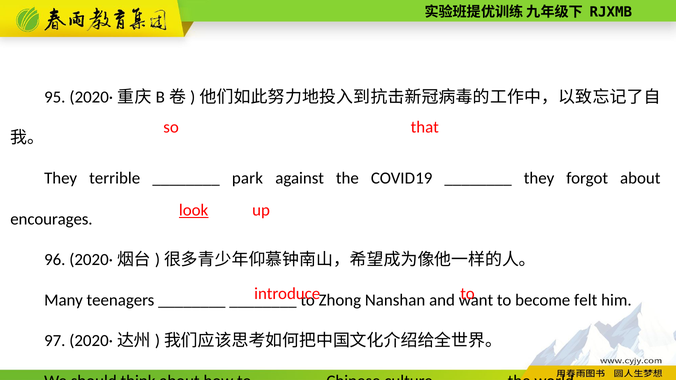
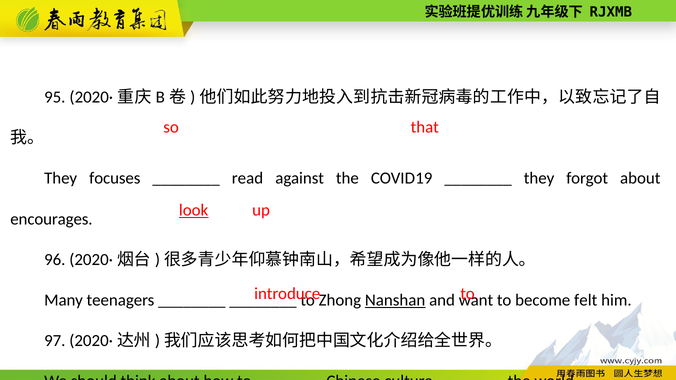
terrible: terrible -> focuses (115, 179)
park: park -> read (247, 179)
Nanshan underline: none -> present (395, 300)
